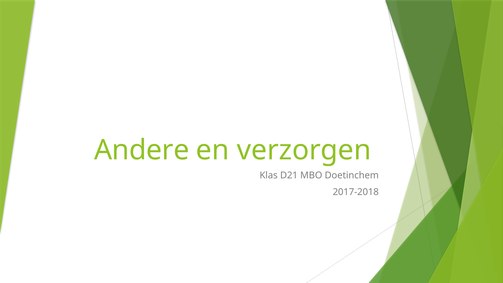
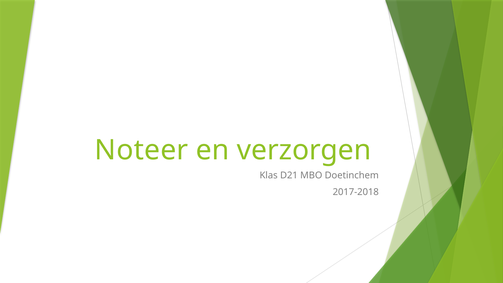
Andere: Andere -> Noteer (141, 150)
